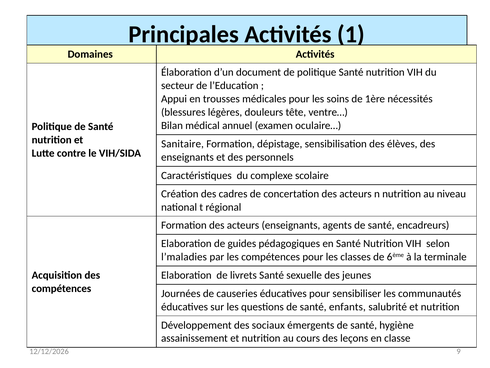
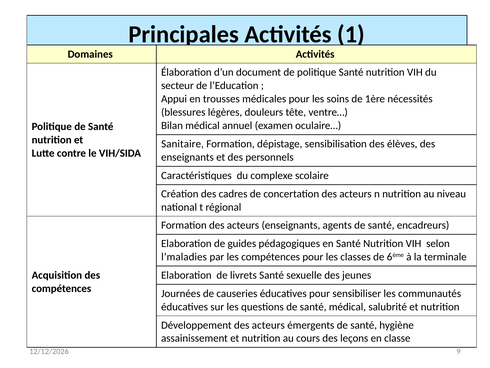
santé enfants: enfants -> médical (347, 306)
Développement des sociaux: sociaux -> acteurs (268, 325)
